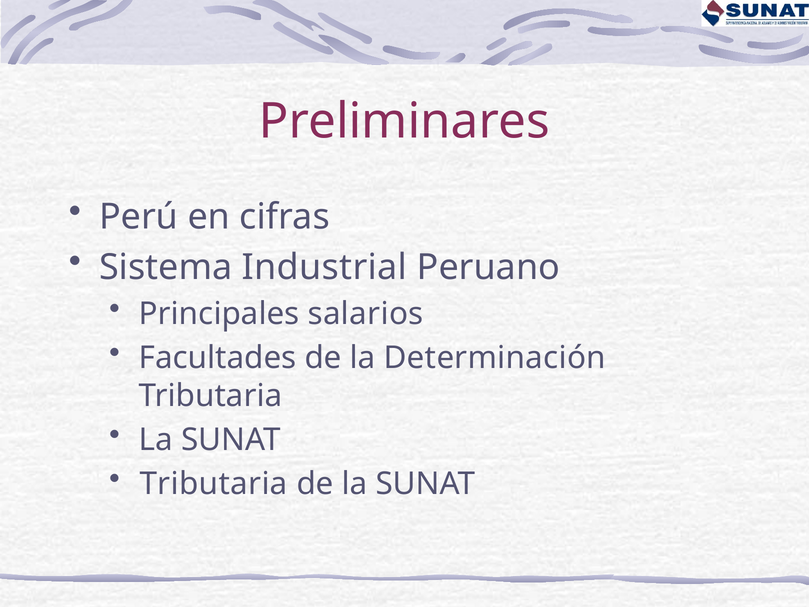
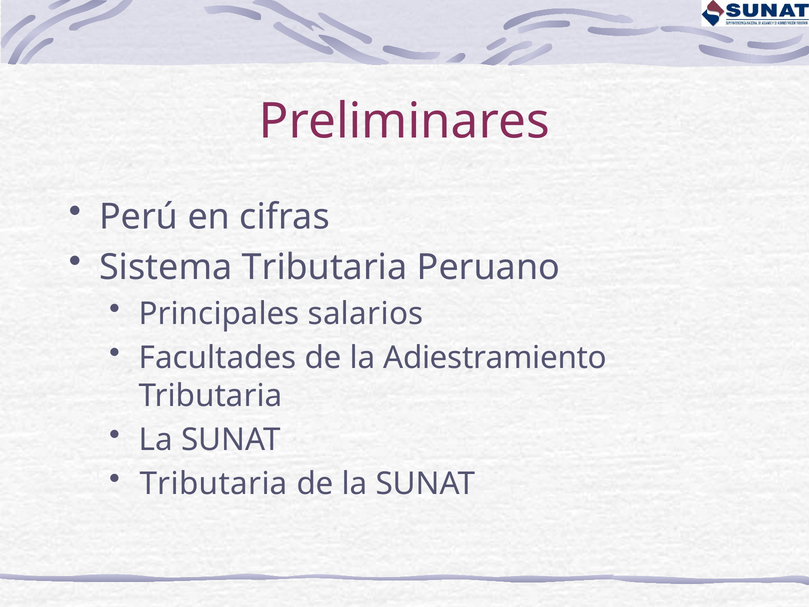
Sistema Industrial: Industrial -> Tributaria (325, 267)
Determinación: Determinación -> Adiestramiento (495, 358)
